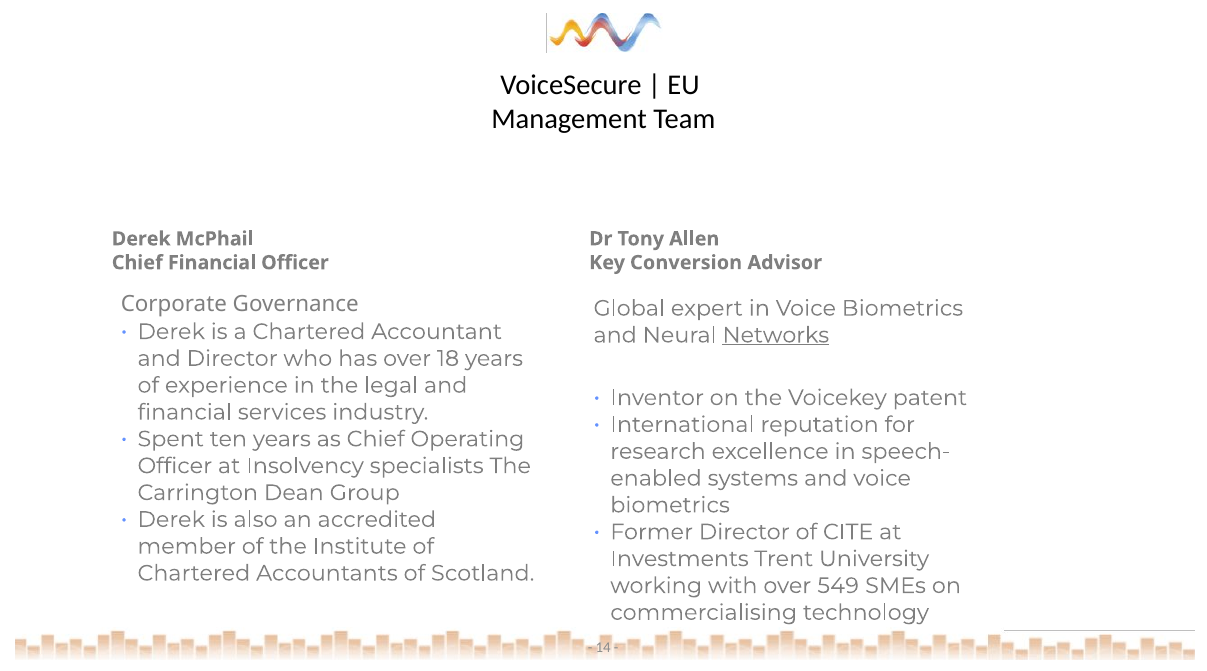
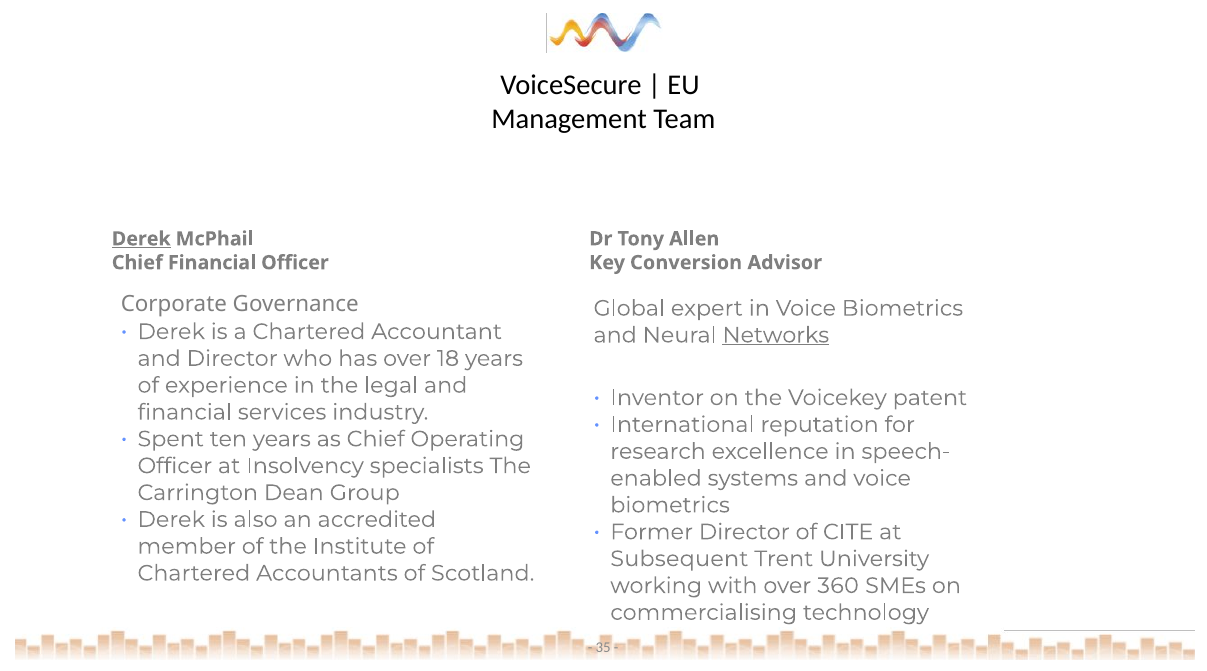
Derek underline: none -> present (141, 239)
Investments: Investments -> Subsequent (679, 558)
549: 549 -> 360 (838, 585)
14: 14 -> 35 (603, 647)
